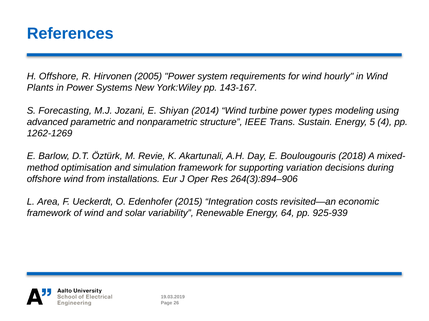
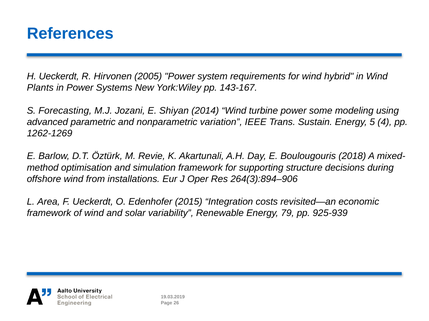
H Offshore: Offshore -> Ueckerdt (59, 77)
hourly: hourly -> hybrid (339, 77)
types: types -> some (321, 111)
structure: structure -> variation (221, 122)
variation: variation -> structure (304, 168)
64: 64 -> 79 (288, 214)
